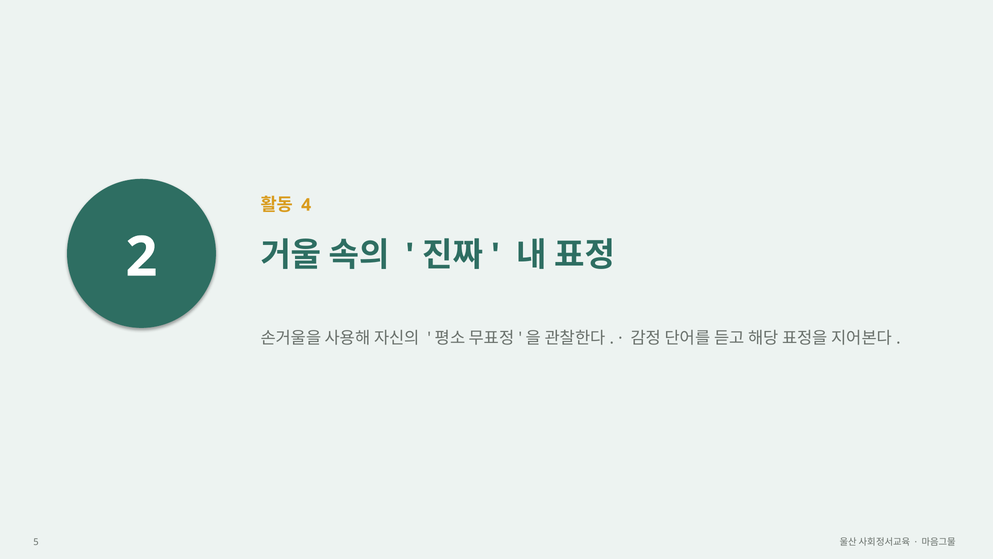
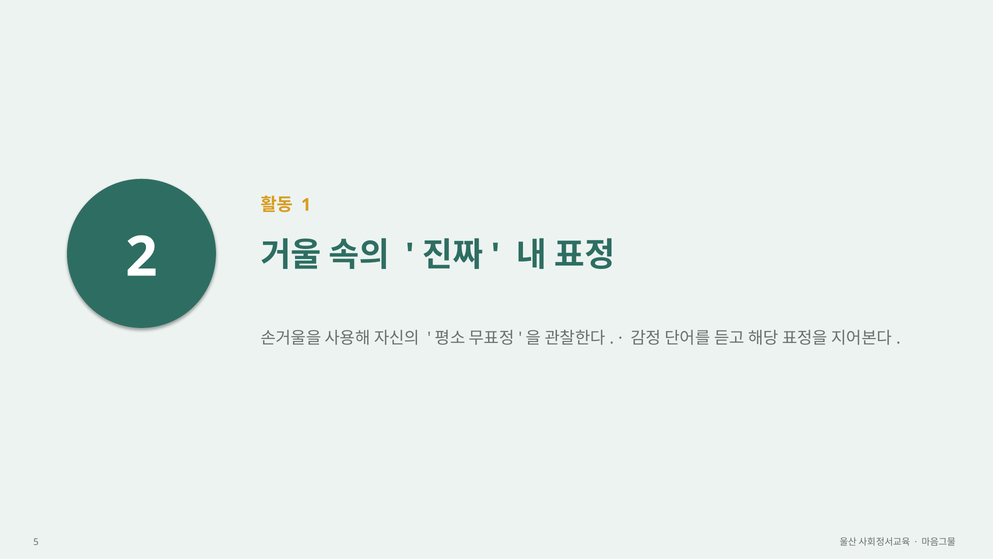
4: 4 -> 1 (306, 205)
